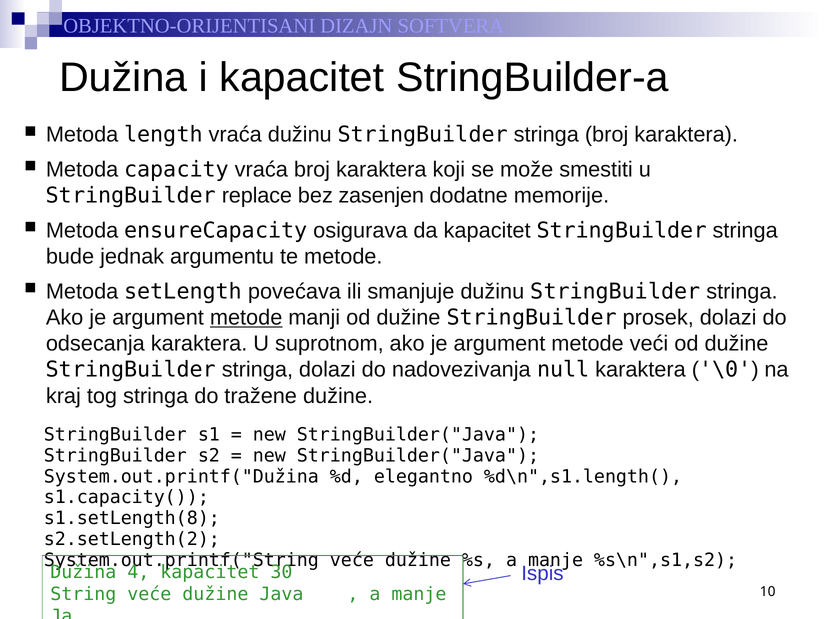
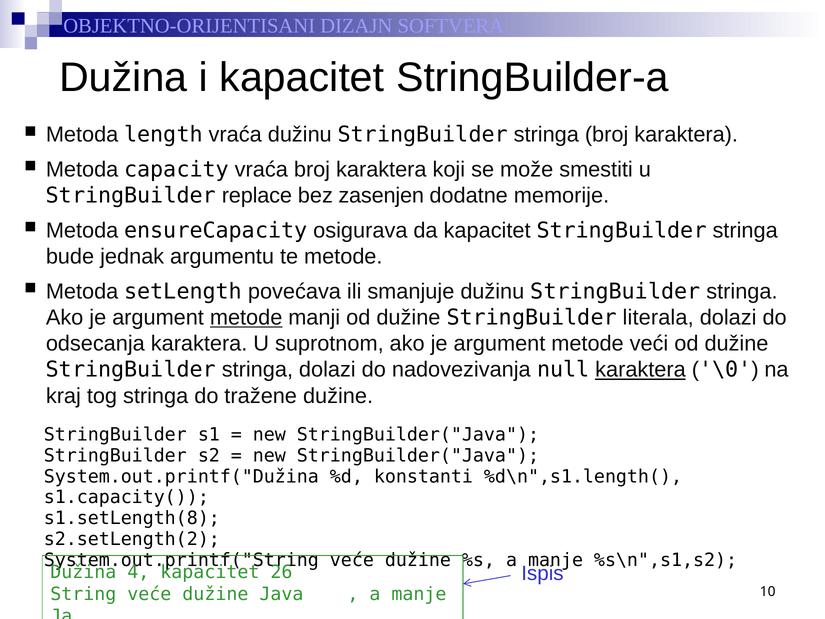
prosek: prosek -> literala (658, 317)
karaktera underline: none -> present (640, 370)
elegantno: elegantno -> konstanti (423, 476)
30: 30 -> 26 (281, 572)
